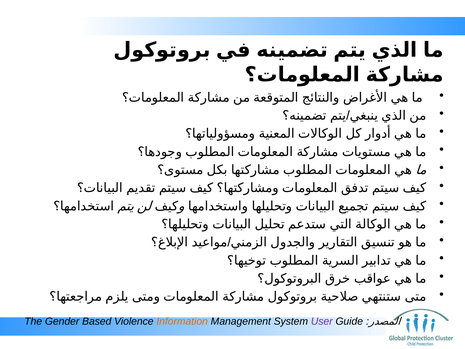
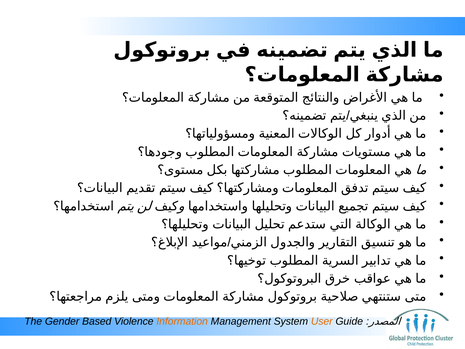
User colour: purple -> orange (322, 321)
